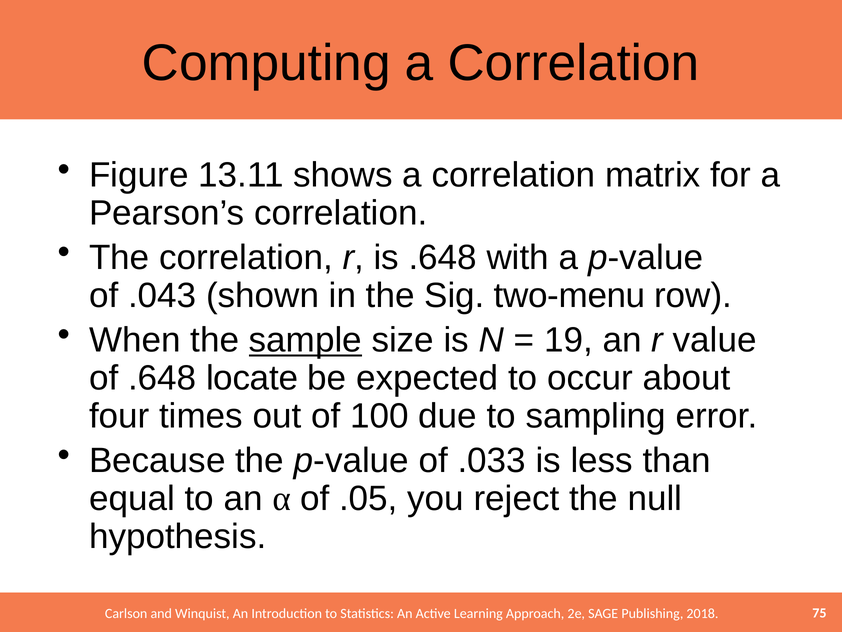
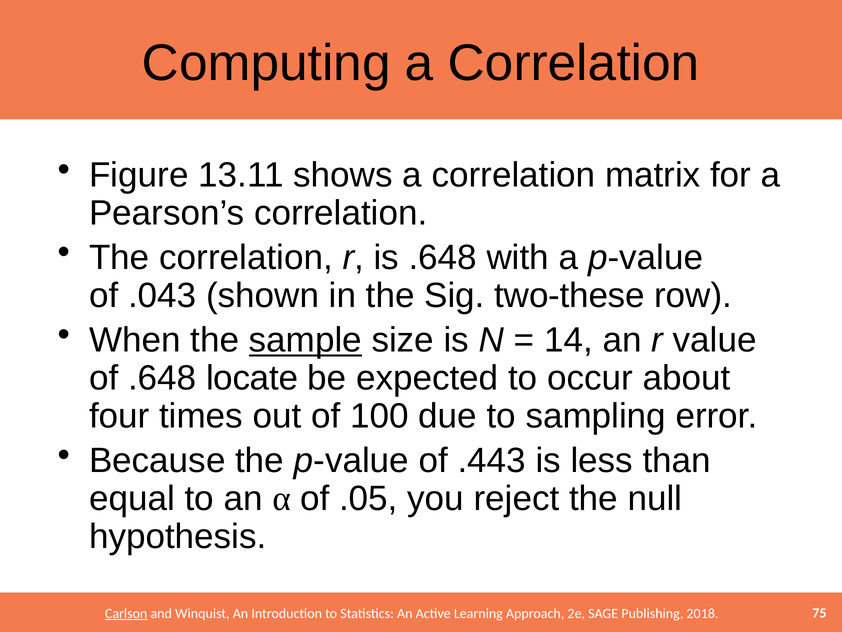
two-menu: two-menu -> two-these (570, 295)
19: 19 -> 14 (568, 340)
.033: .033 -> .443 (492, 460)
Carlson underline: none -> present (126, 613)
